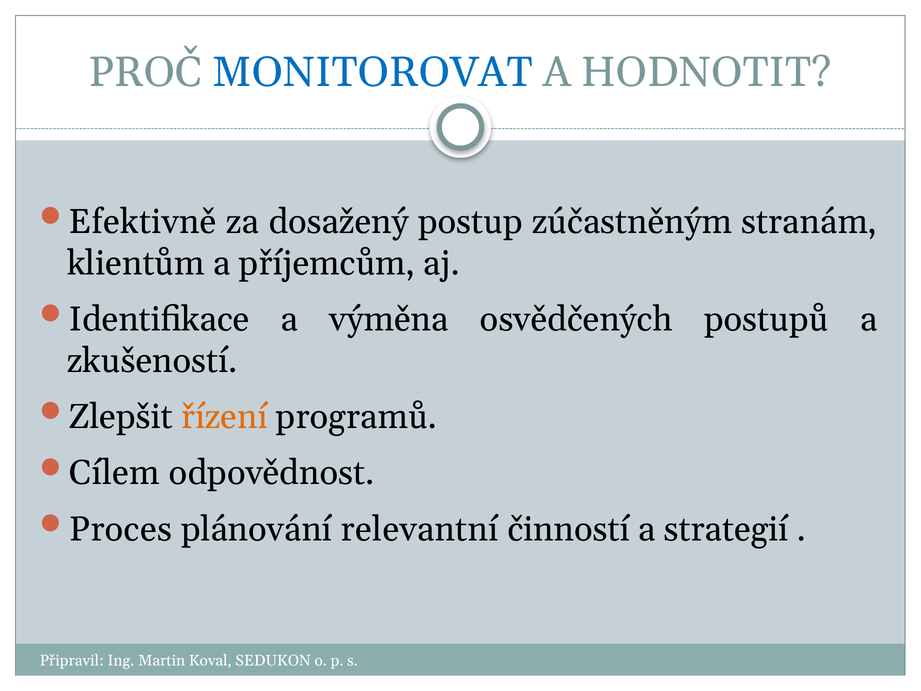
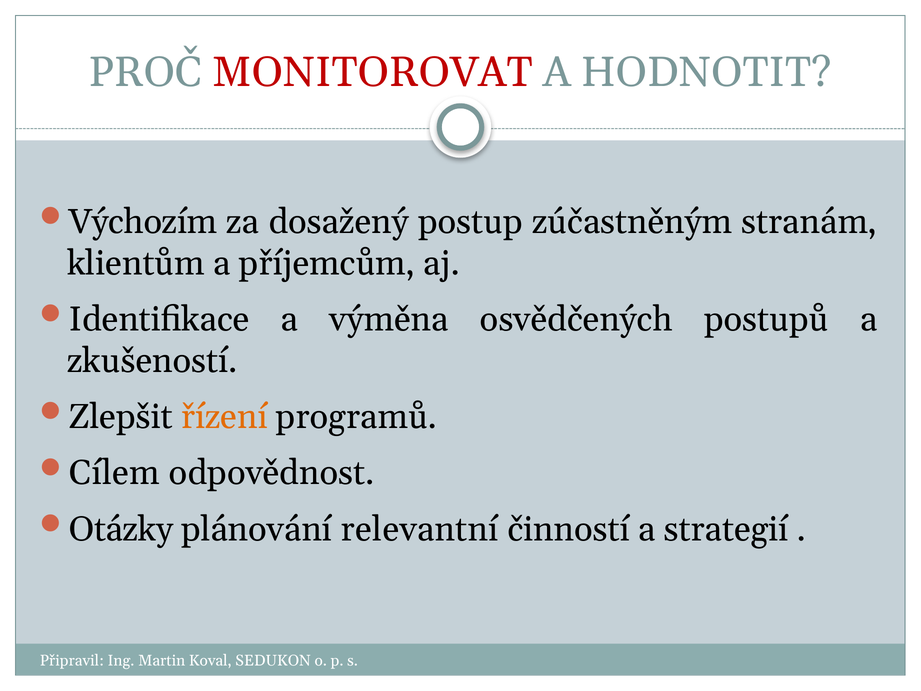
MONITOROVAT colour: blue -> red (373, 73)
Efektivně: Efektivně -> Výchozím (143, 222)
Proces: Proces -> Otázky (121, 529)
